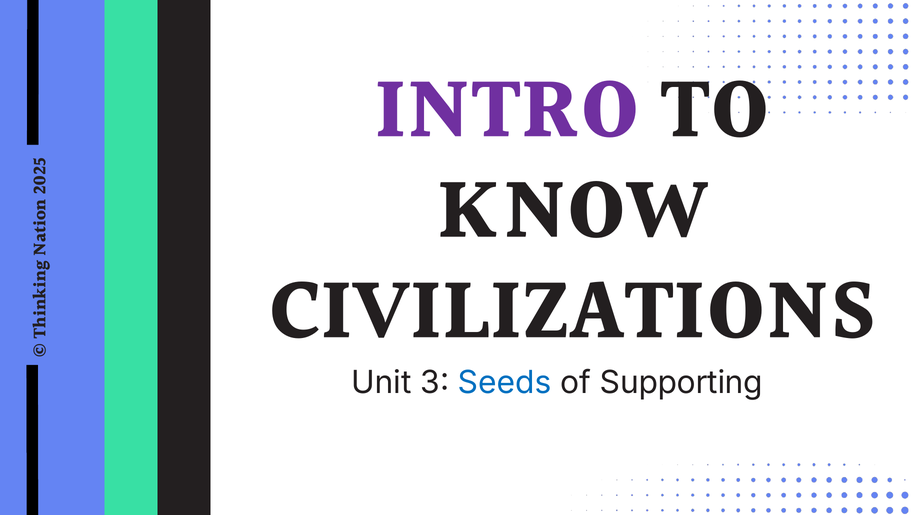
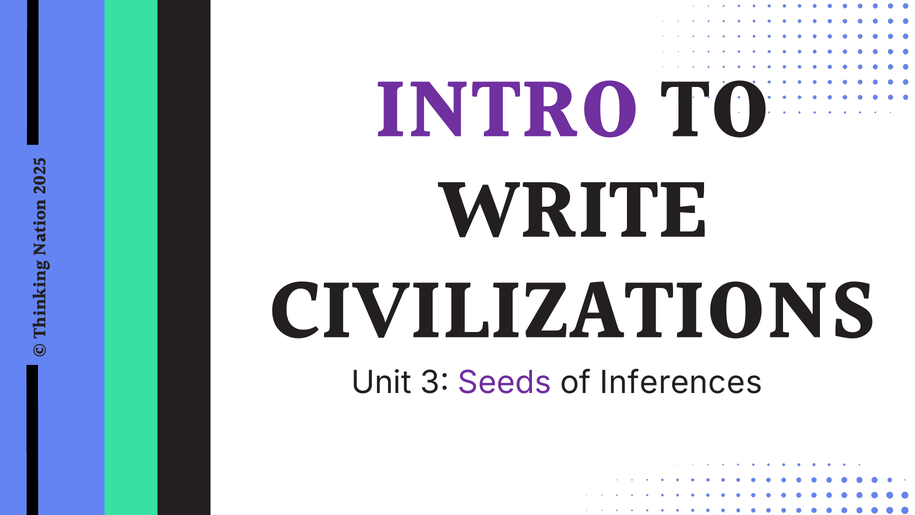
KNOW: KNOW -> WRITE (573, 213)
Seeds colour: blue -> purple (505, 382)
Supporting: Supporting -> Inferences (681, 382)
